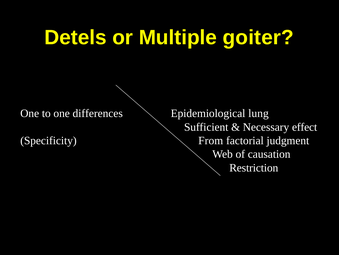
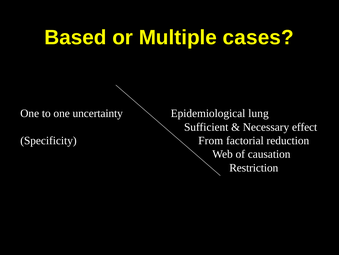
Detels: Detels -> Based (76, 37)
goiter: goiter -> cases (258, 37)
differences: differences -> uncertainty (98, 113)
judgment: judgment -> reduction (288, 140)
